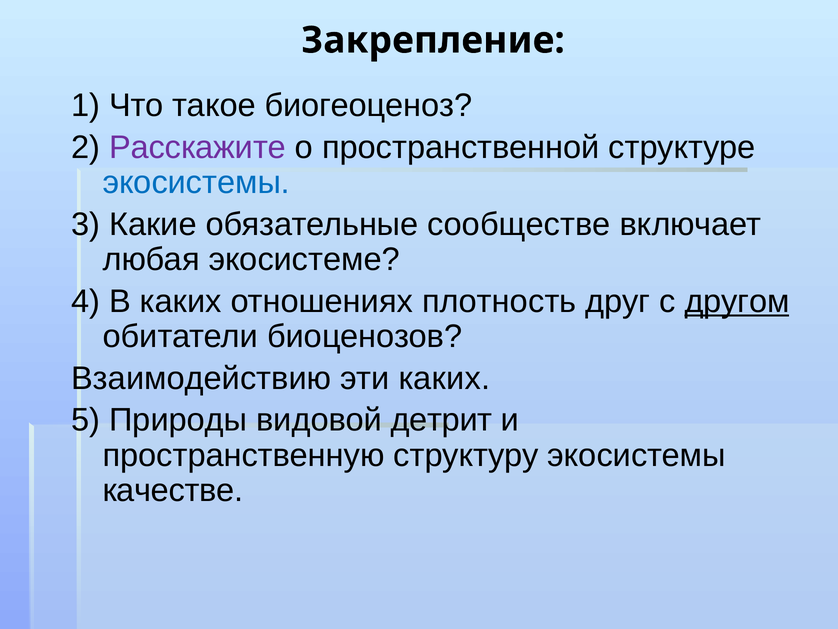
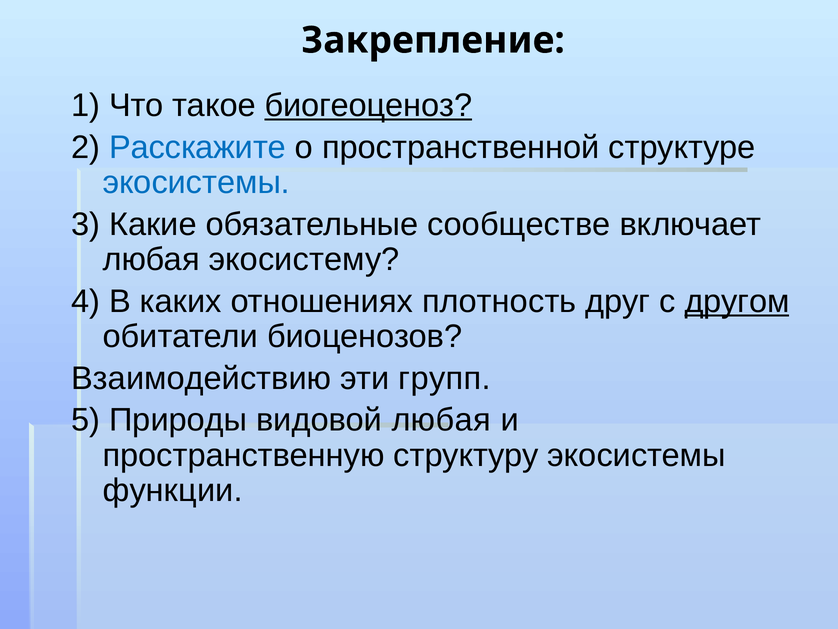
биогеоценоз underline: none -> present (368, 105)
Расскажите colour: purple -> blue (198, 147)
экосистеме: экосистеме -> экосистему (304, 259)
эти каких: каких -> групп (445, 378)
видовой детрит: детрит -> любая (441, 420)
качестве: качестве -> функции (173, 490)
